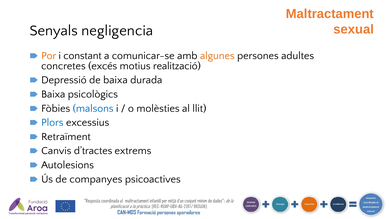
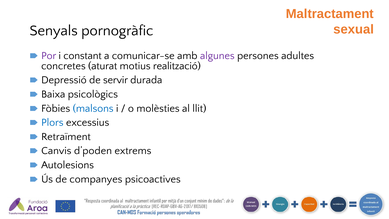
negligencia: negligencia -> pornogràfic (117, 31)
Por colour: orange -> purple (49, 56)
algunes colour: orange -> purple (217, 56)
excés: excés -> aturat (103, 66)
de baixa: baixa -> servir (116, 80)
d’tractes: d’tractes -> d’poden (93, 151)
